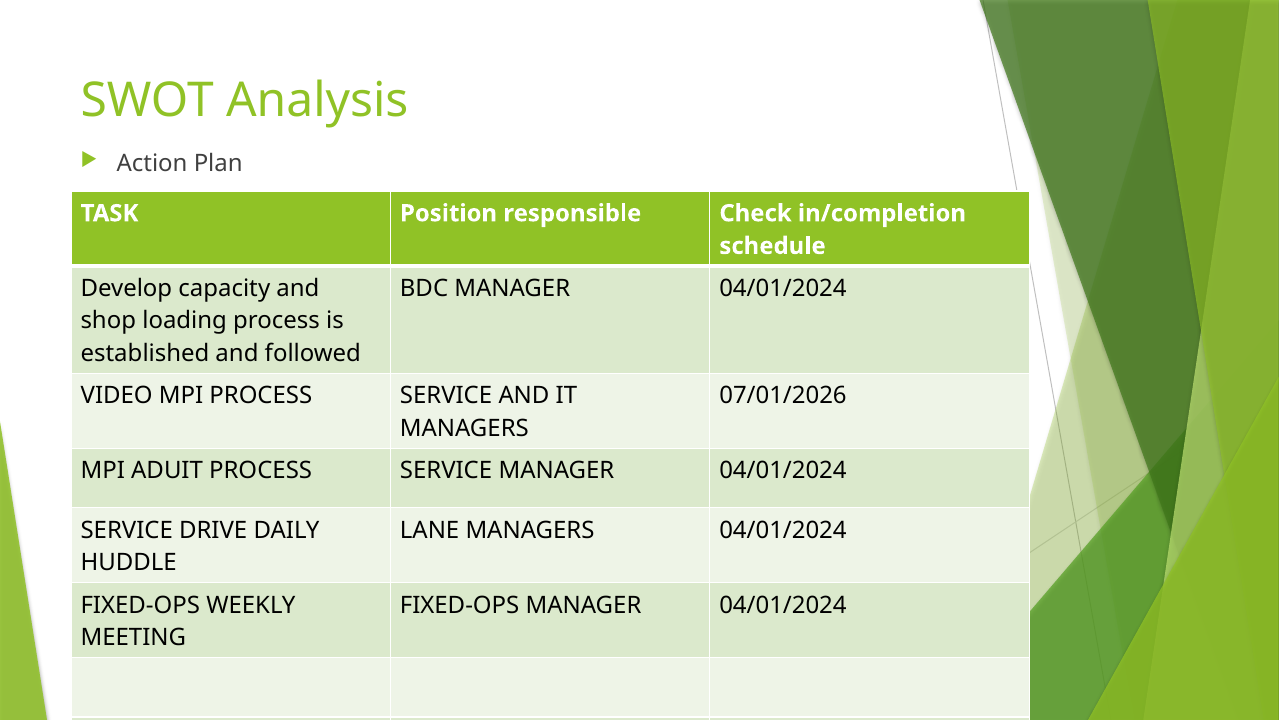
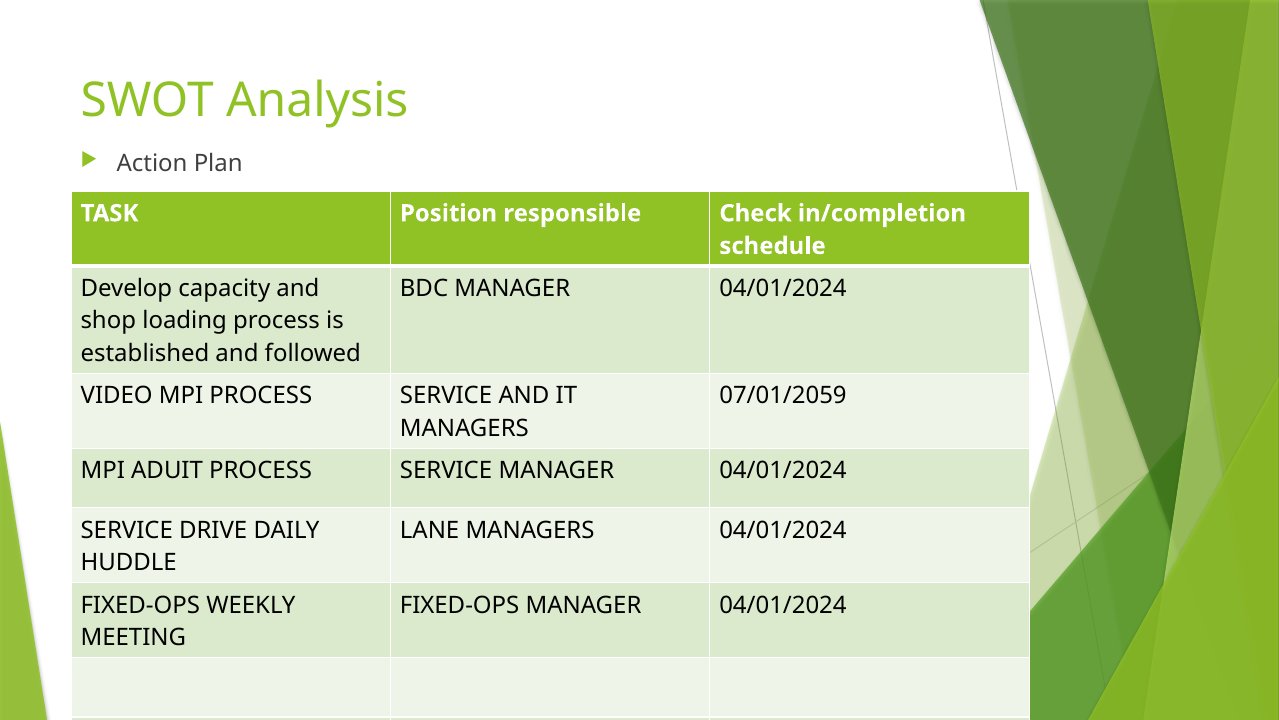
07/01/2026: 07/01/2026 -> 07/01/2059 (783, 396)
